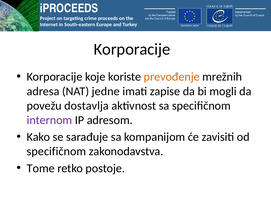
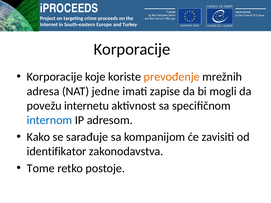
dostavlja: dostavlja -> internetu (87, 106)
internom colour: purple -> blue (49, 120)
specifičnom: specifičnom -> identifikator (57, 152)
